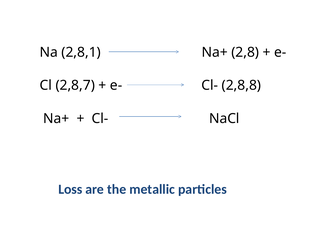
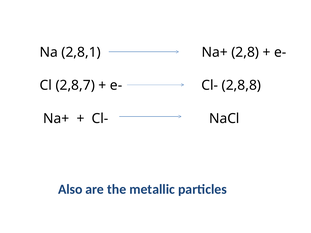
Loss: Loss -> Also (70, 190)
